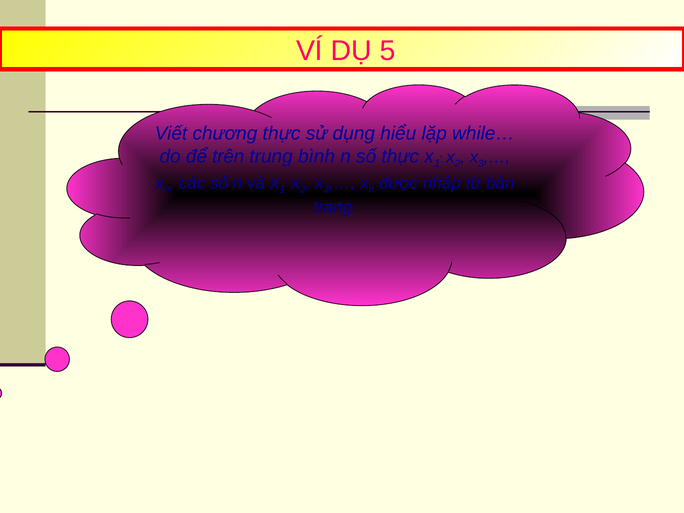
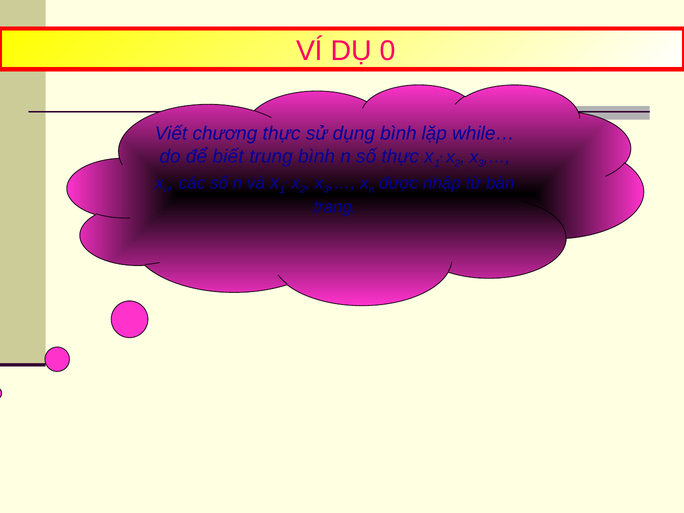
5: 5 -> 0 (388, 51)
dụng hiểu: hiểu -> bình (398, 134)
trên: trên -> biết (228, 156)
